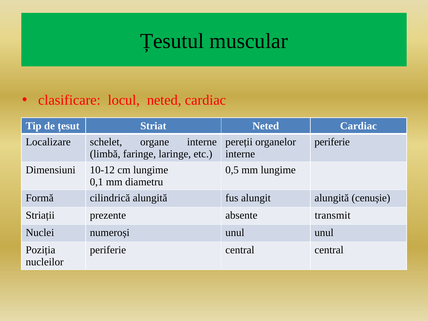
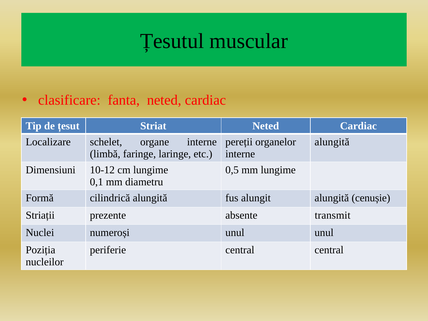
locul: locul -> fanta (124, 100)
periferie: periferie -> alungită (332, 142)
